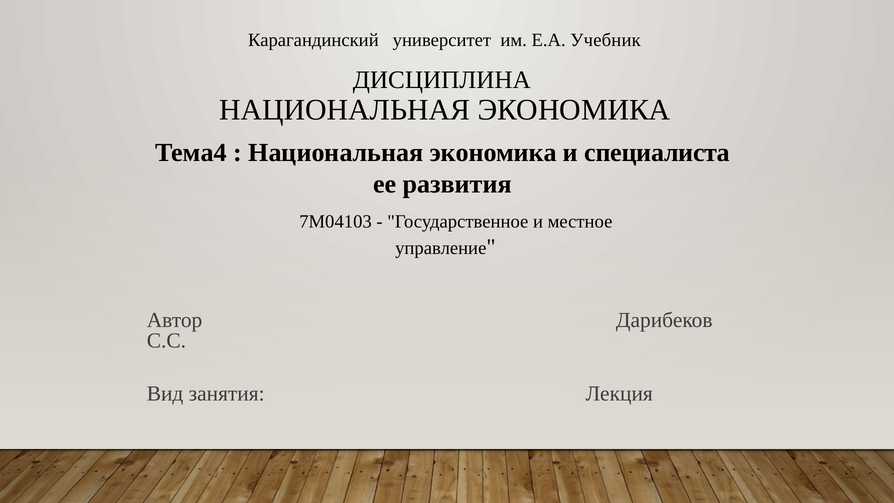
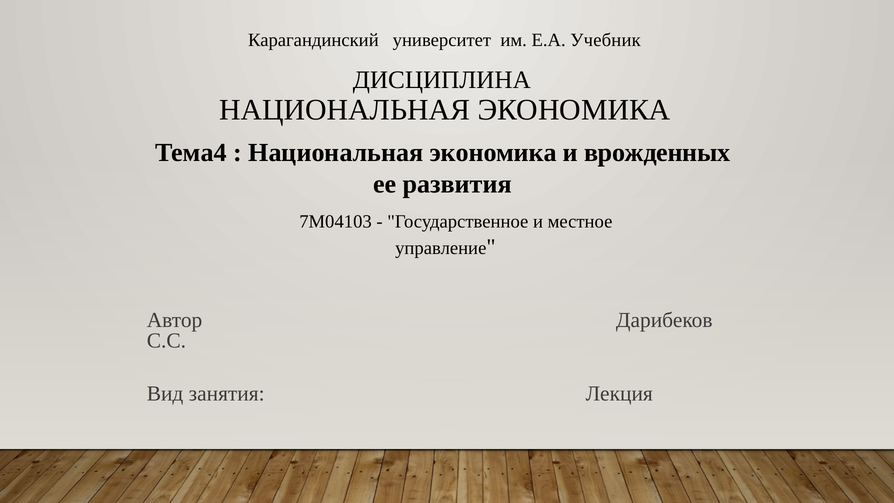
специалиста: специалиста -> врожденных (657, 153)
